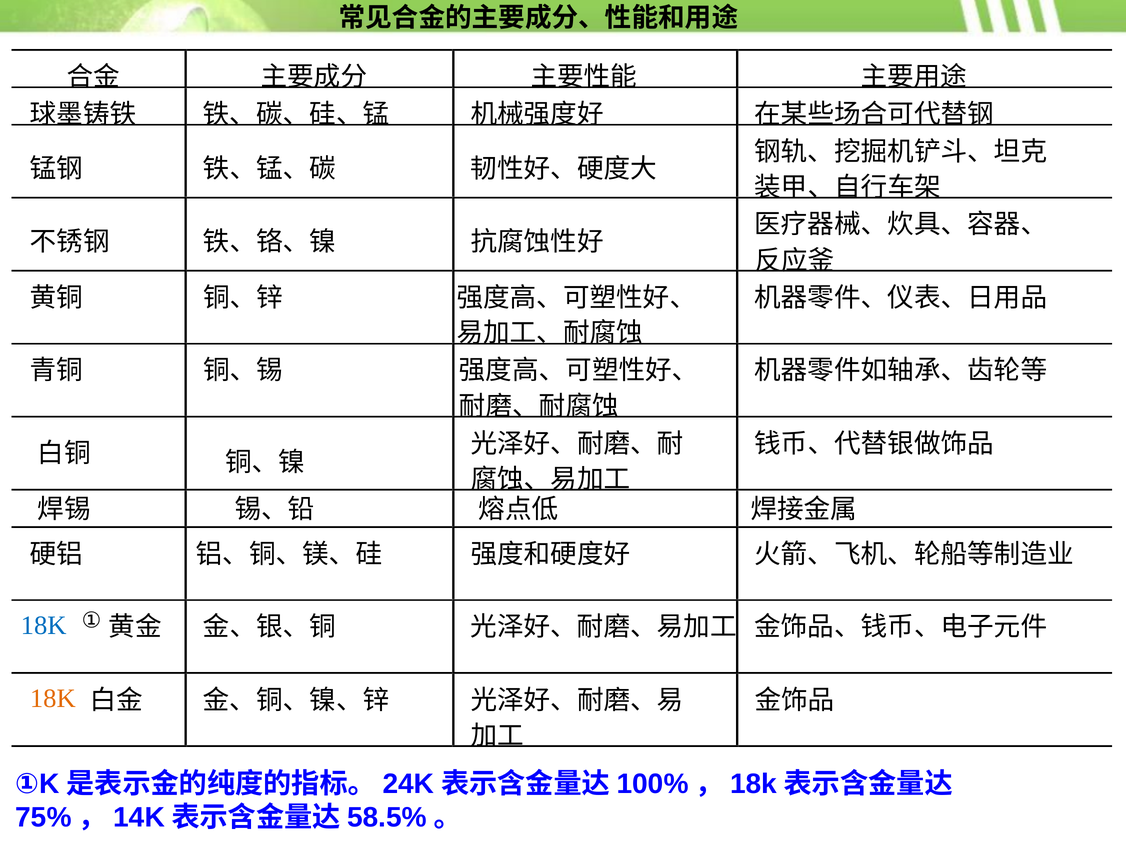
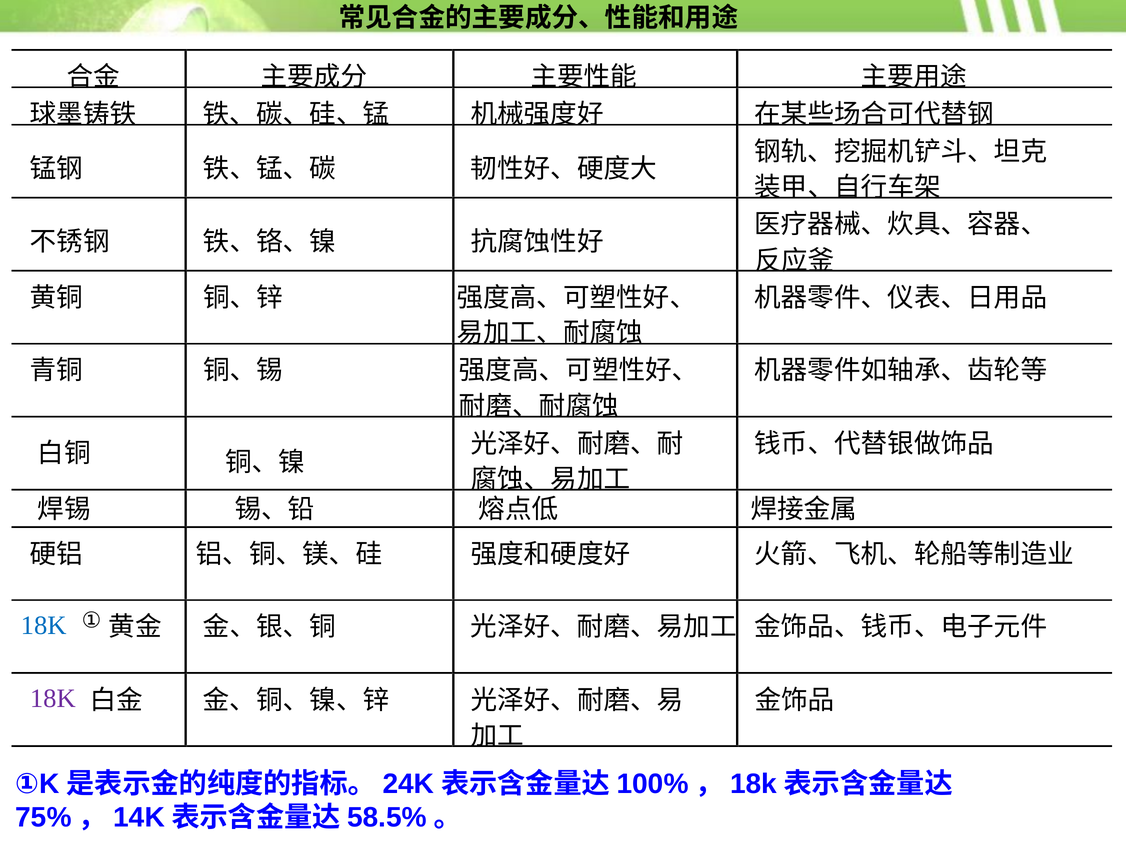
18K colour: orange -> purple (53, 699)
